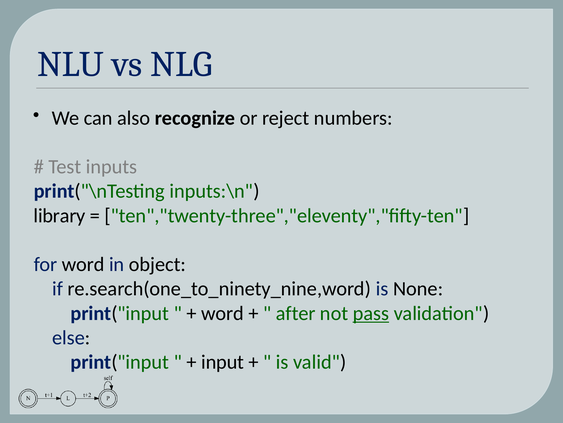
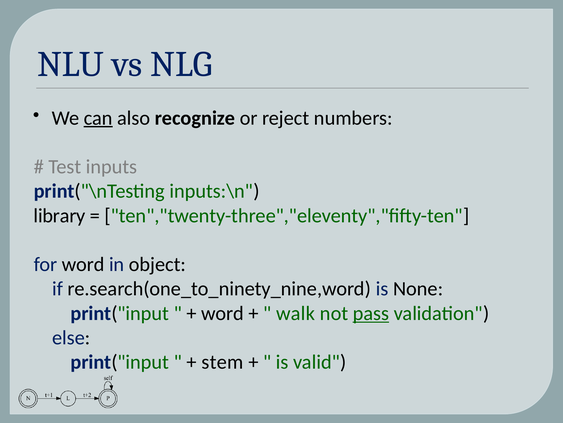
can underline: none -> present (98, 118)
after: after -> walk (296, 313)
input: input -> stem (222, 362)
